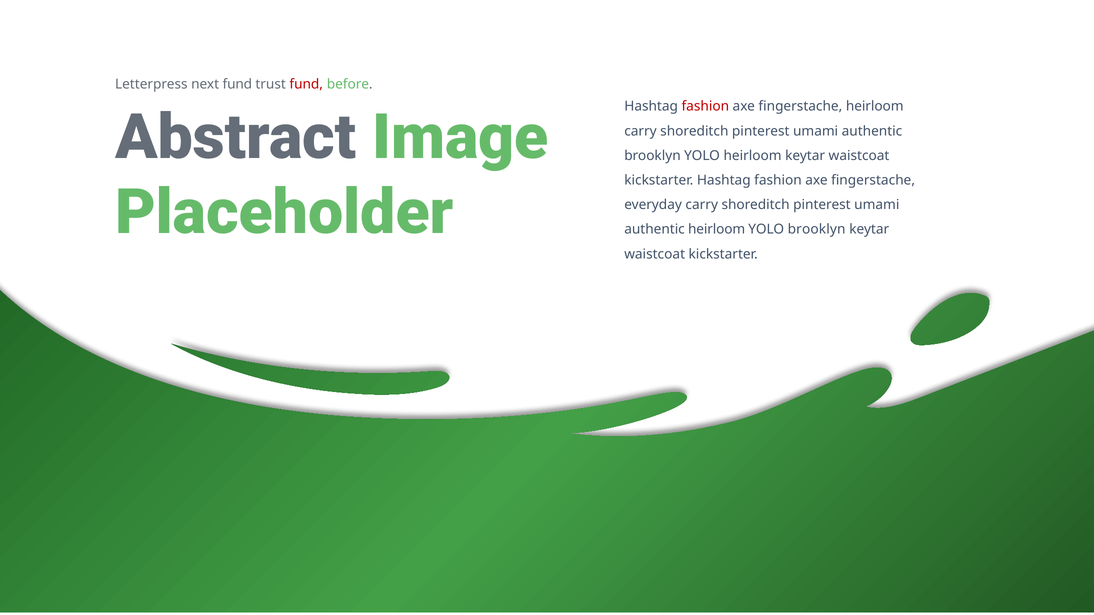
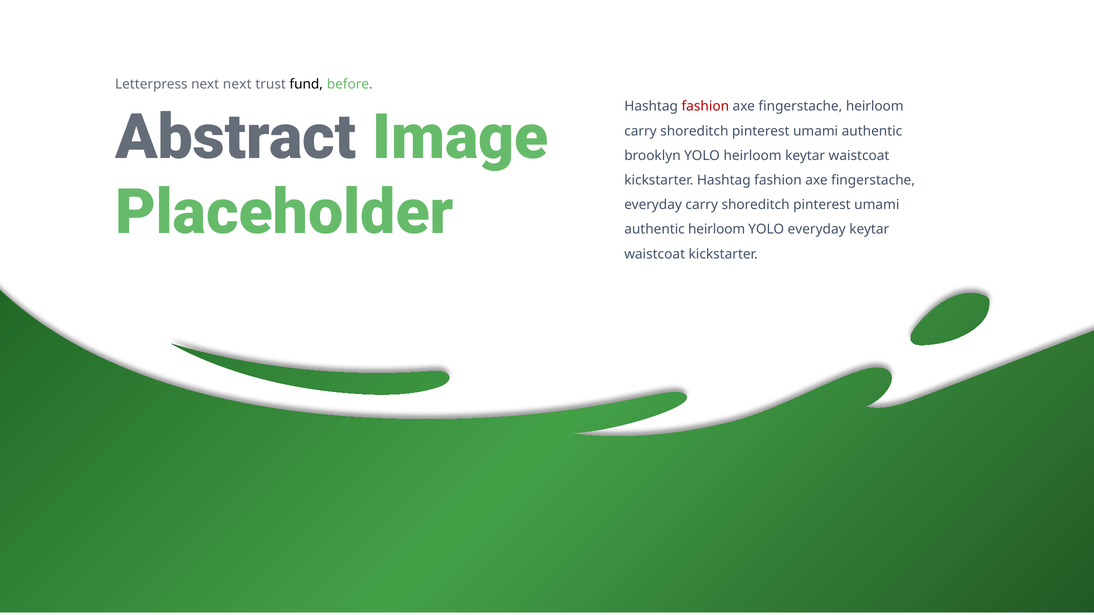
next fund: fund -> next (237, 84)
fund colour: red -> black (306, 84)
YOLO brooklyn: brooklyn -> everyday (817, 230)
